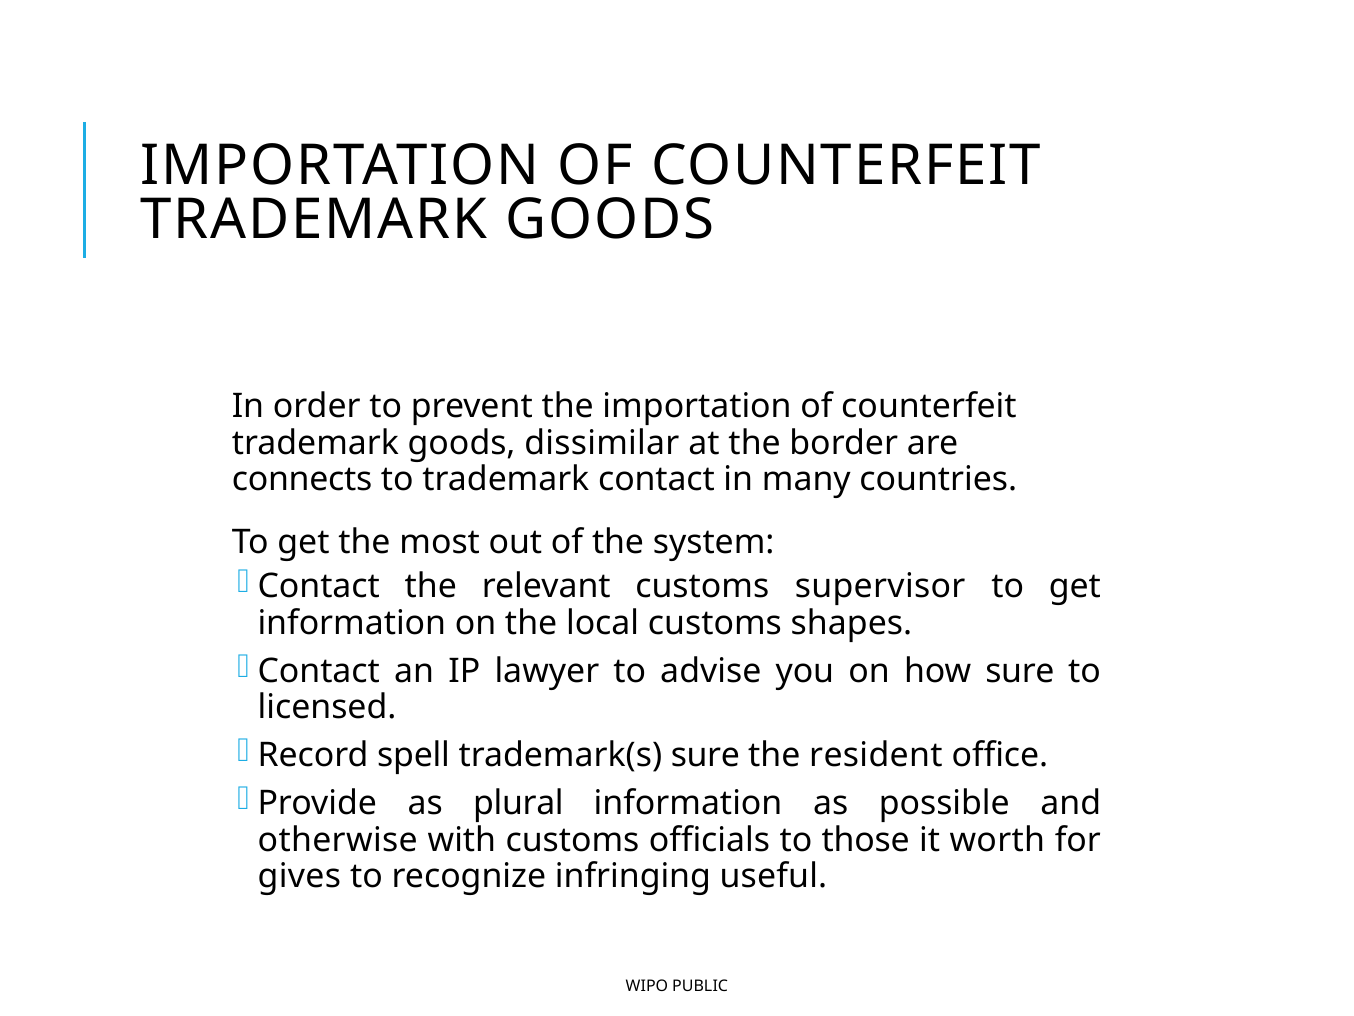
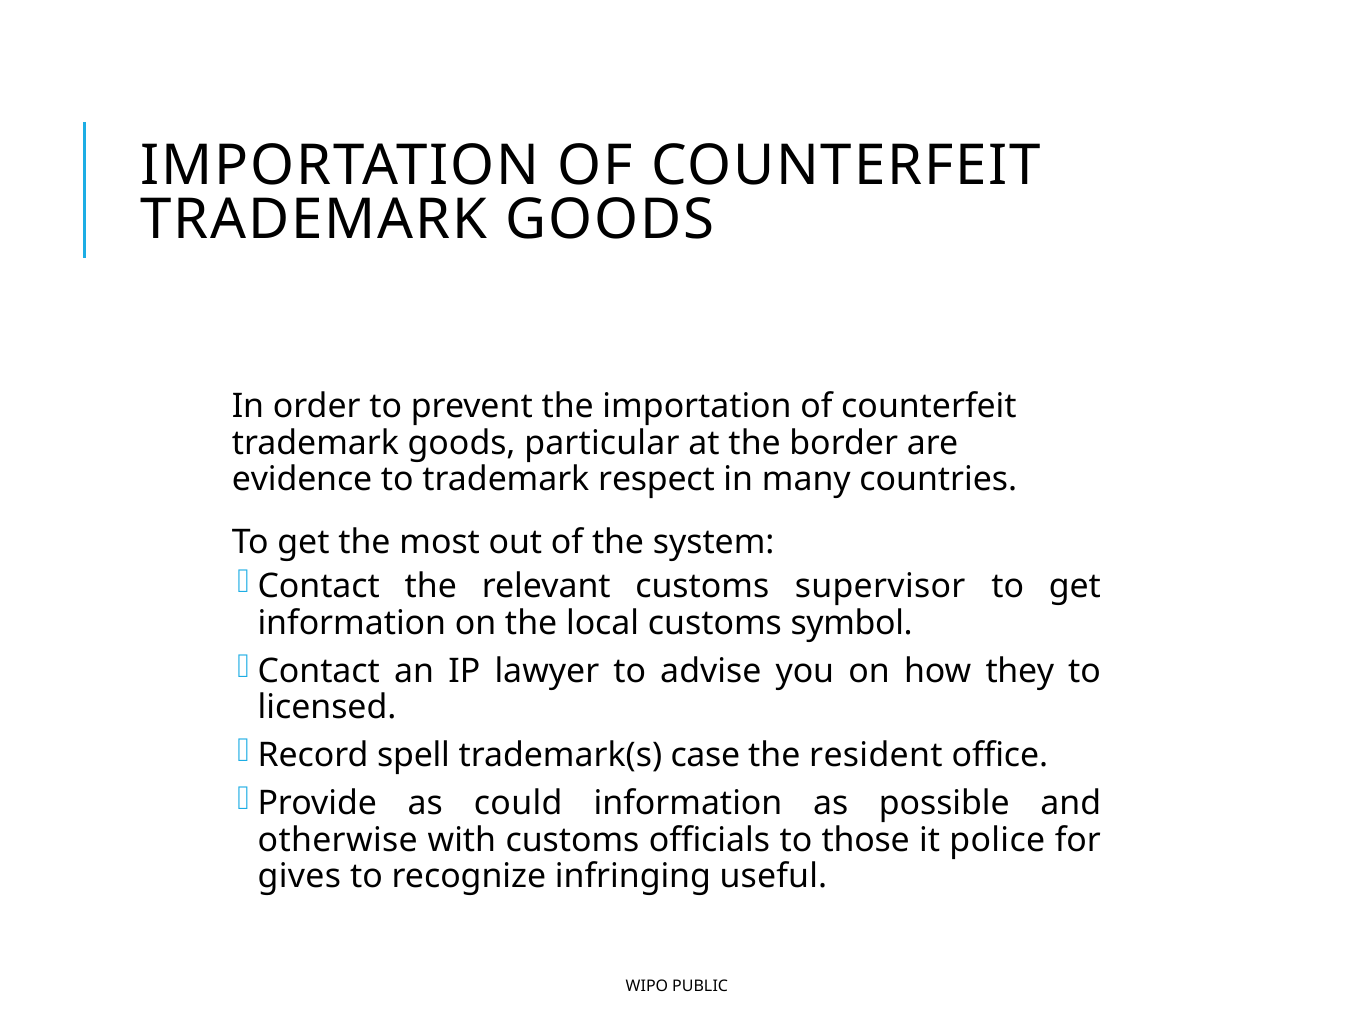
dissimilar: dissimilar -> particular (602, 443)
connects: connects -> evidence (302, 479)
trademark contact: contact -> respect (657, 479)
shapes: shapes -> symbol (852, 623)
how sure: sure -> they (1020, 671)
trademark(s sure: sure -> case (705, 755)
plural: plural -> could (518, 803)
worth: worth -> police (997, 840)
